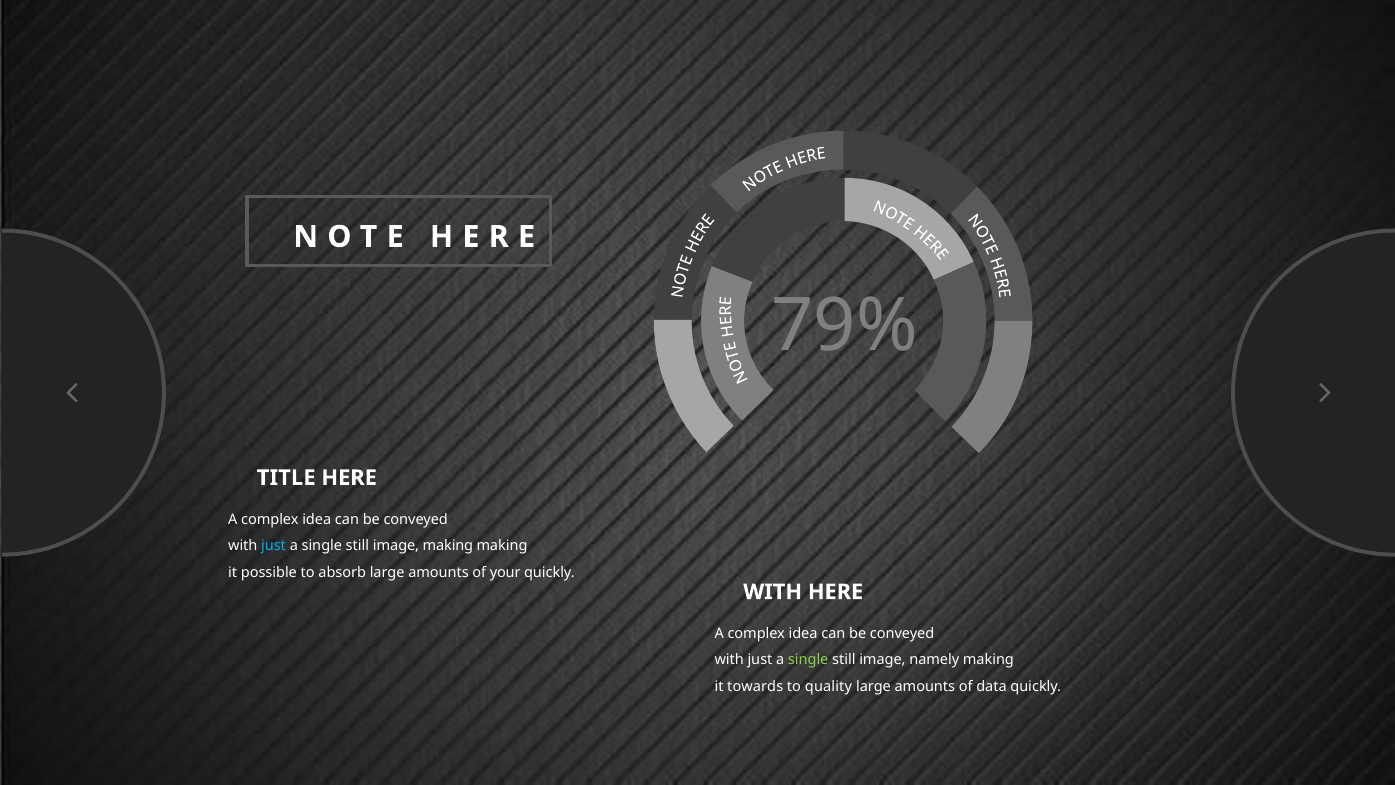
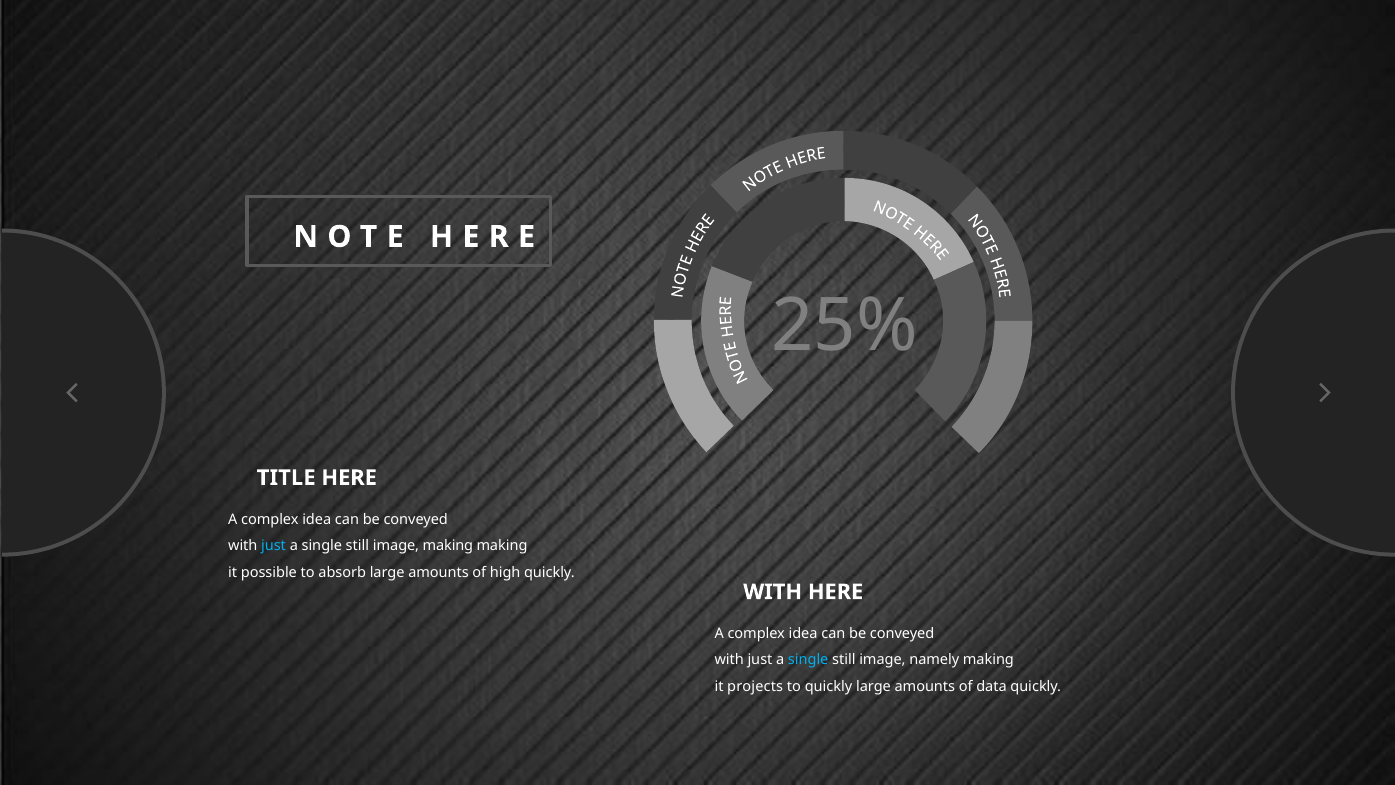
79%: 79% -> 25% (845, 326)
your: your -> high (505, 572)
single colour: light green -> light blue (808, 660)
towards: towards -> projects (755, 686)
to quality: quality -> quickly (829, 686)
